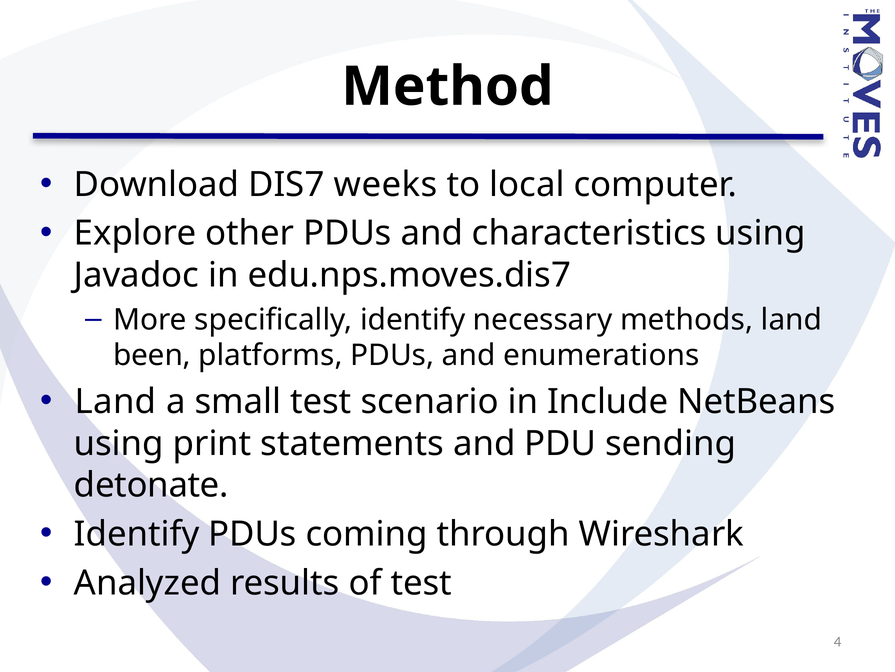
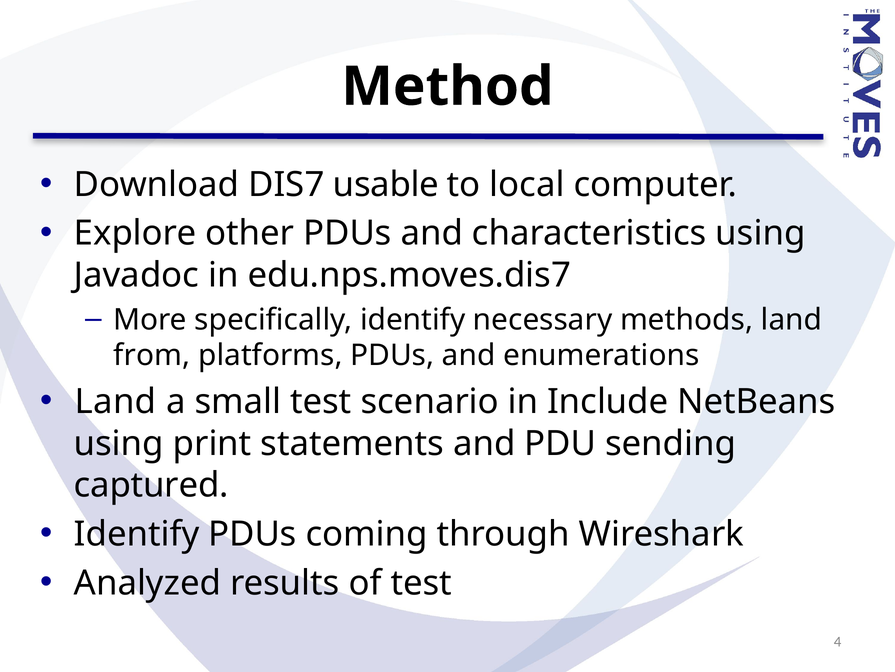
weeks: weeks -> usable (386, 184)
been: been -> from (152, 355)
detonate: detonate -> captured (151, 485)
